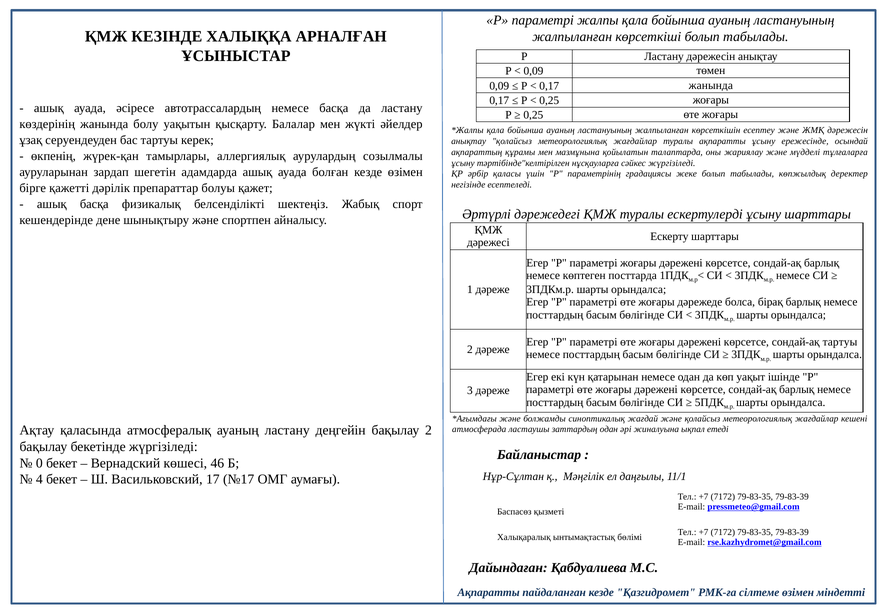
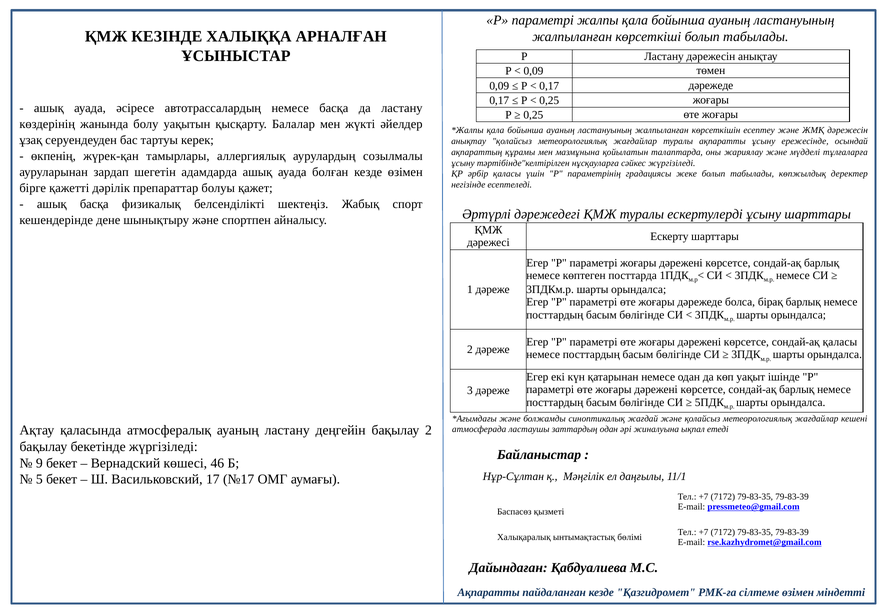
0,17 жанында: жанында -> дәрежеде (711, 85)
сондай-ақ тартуы: тартуы -> қаласы (840, 342)
0: 0 -> 9 (39, 463)
4: 4 -> 5 (39, 479)
